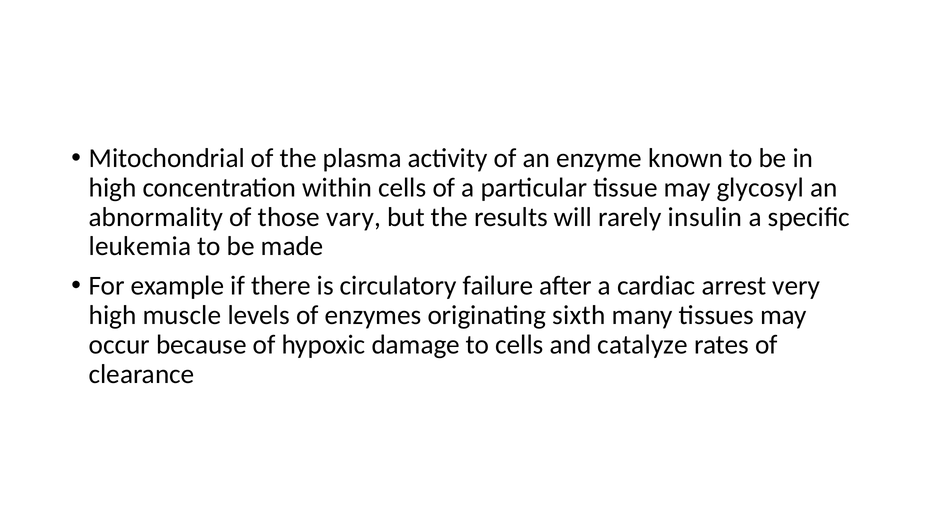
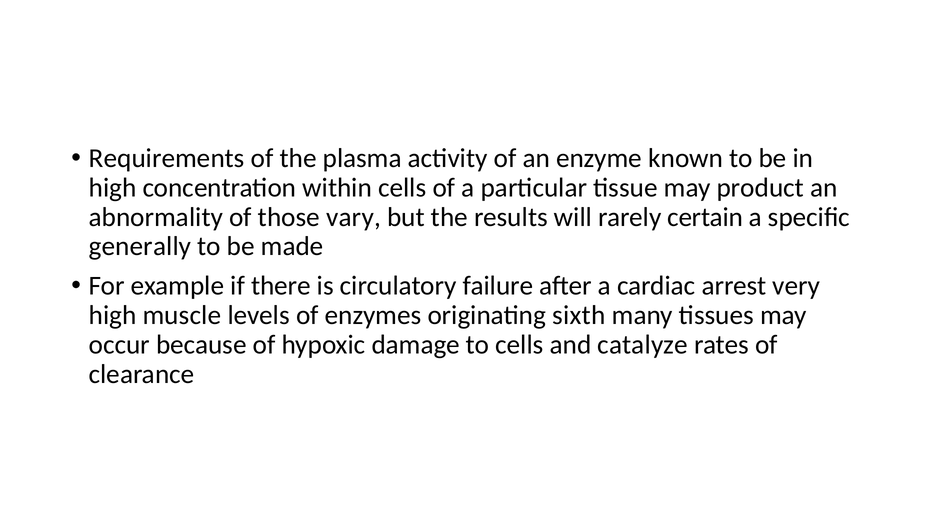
Mitochondrial: Mitochondrial -> Requirements (167, 158)
glycosyl: glycosyl -> product (760, 188)
insulin: insulin -> certain (705, 217)
leukemia: leukemia -> generally (140, 246)
